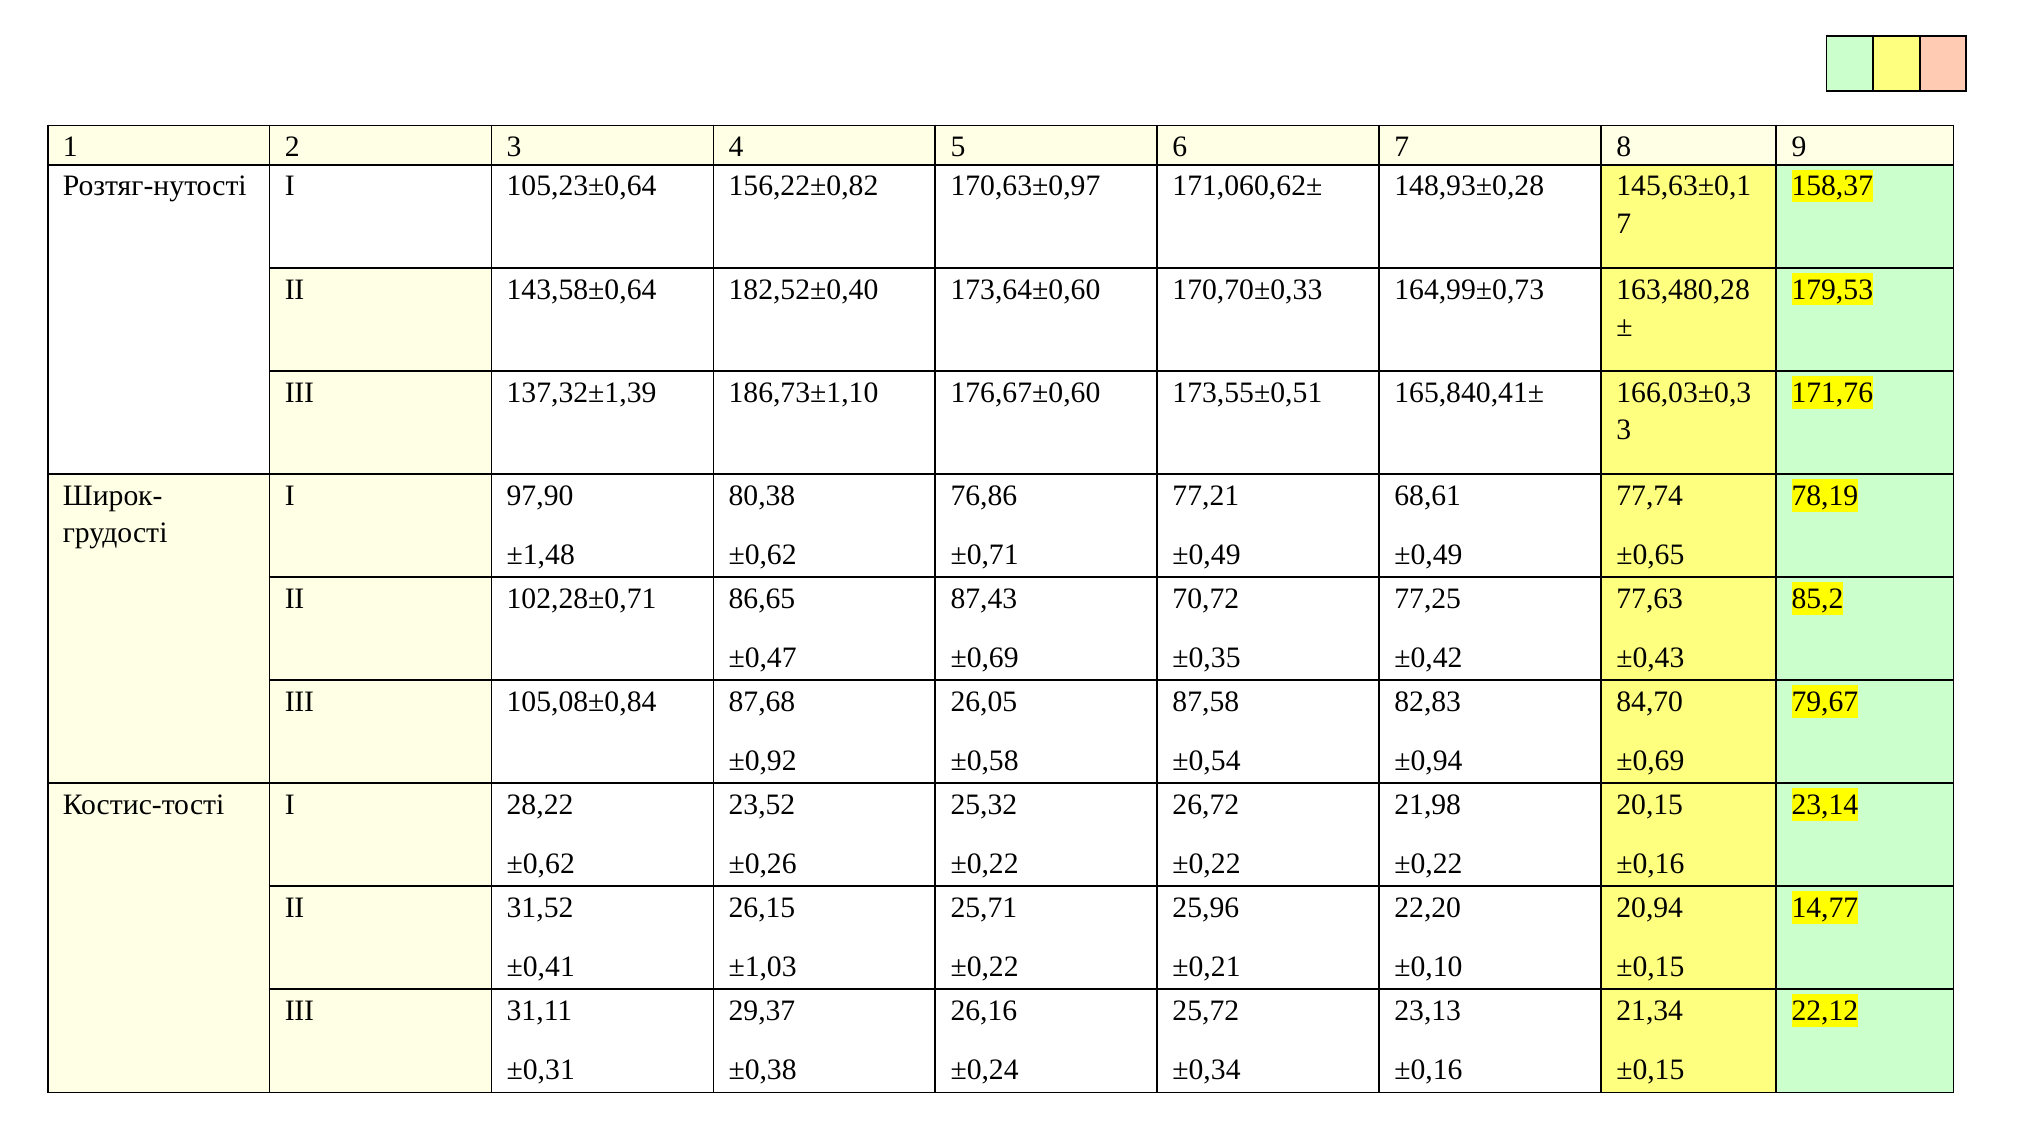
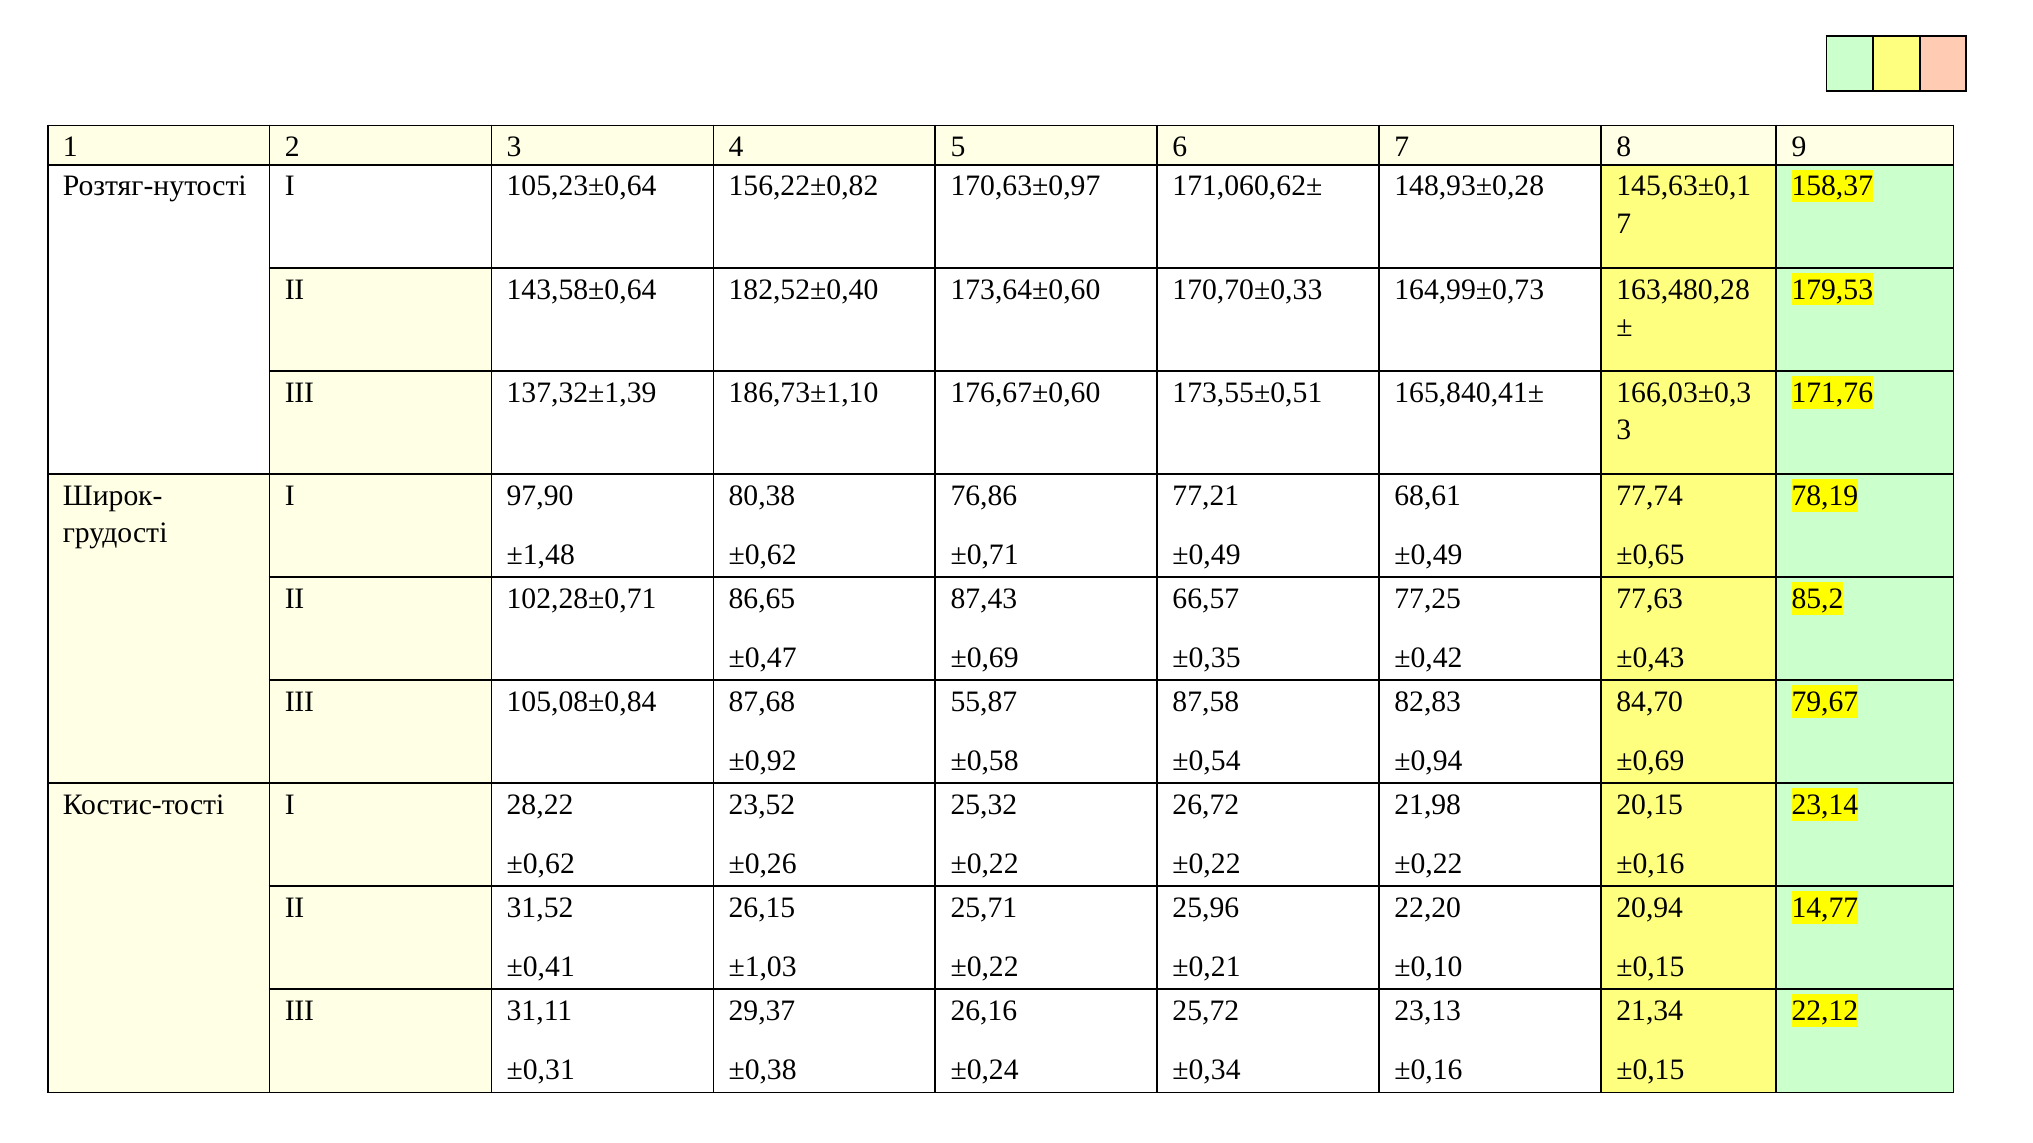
70,72: 70,72 -> 66,57 (1206, 599)
26,05: 26,05 -> 55,87 (984, 702)
